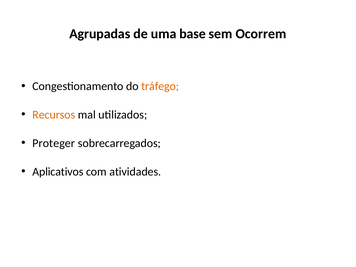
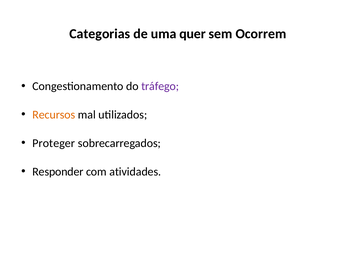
Agrupadas: Agrupadas -> Categorias (100, 34)
base: base -> quer (193, 34)
tráfego colour: orange -> purple (160, 86)
Aplicativos: Aplicativos -> Responder (58, 172)
